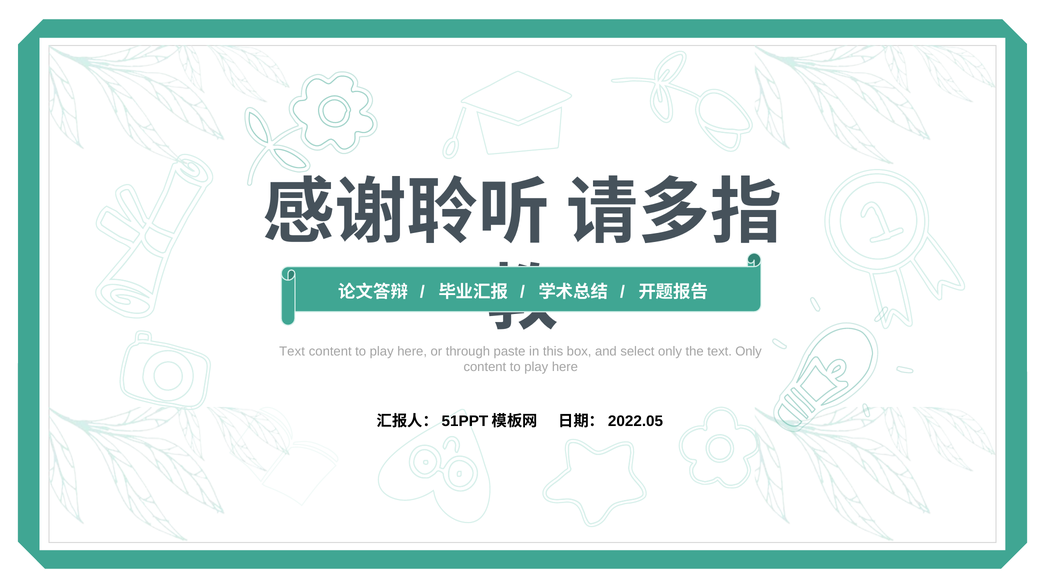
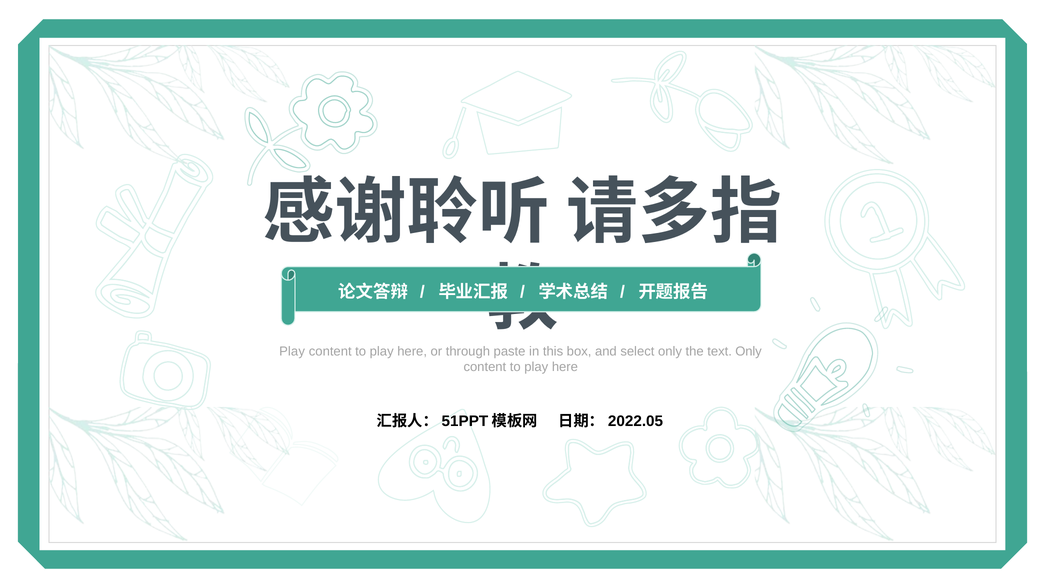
Text: Text -> Play (292, 351)
